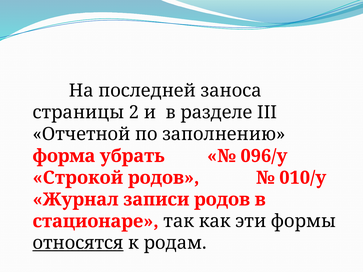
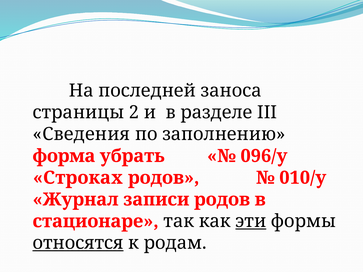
Отчетной: Отчетной -> Сведения (81, 134)
Строкой: Строкой -> Строках (78, 178)
эти underline: none -> present (251, 221)
